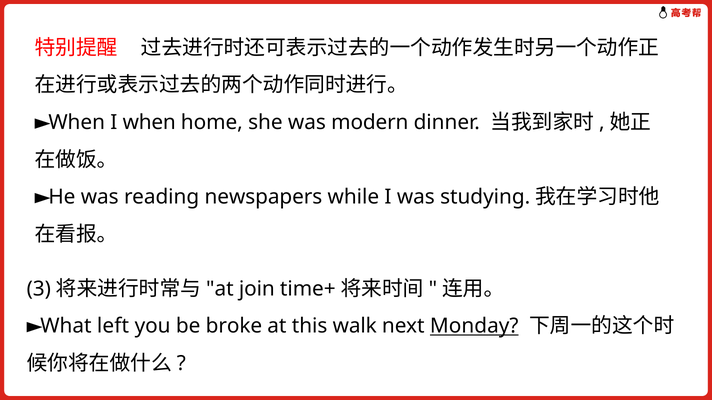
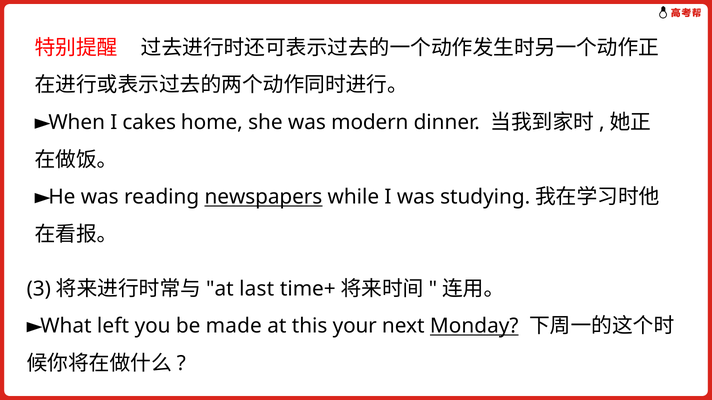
I when: when -> cakes (149, 123)
newspapers underline: none -> present (263, 197)
join: join -> last (257, 289)
broke: broke -> made (234, 327)
walk: walk -> your (355, 327)
